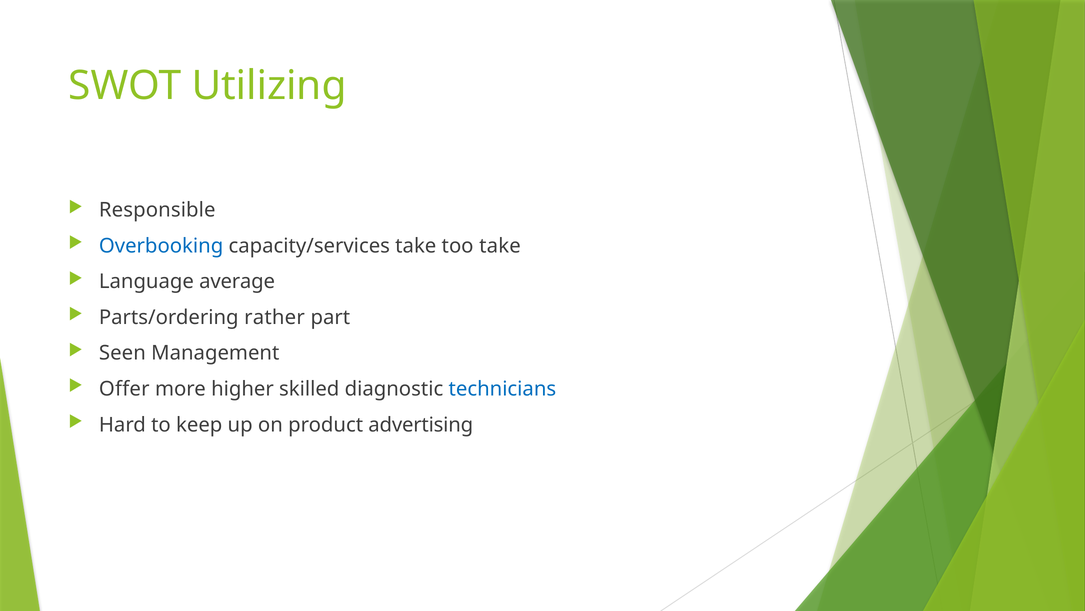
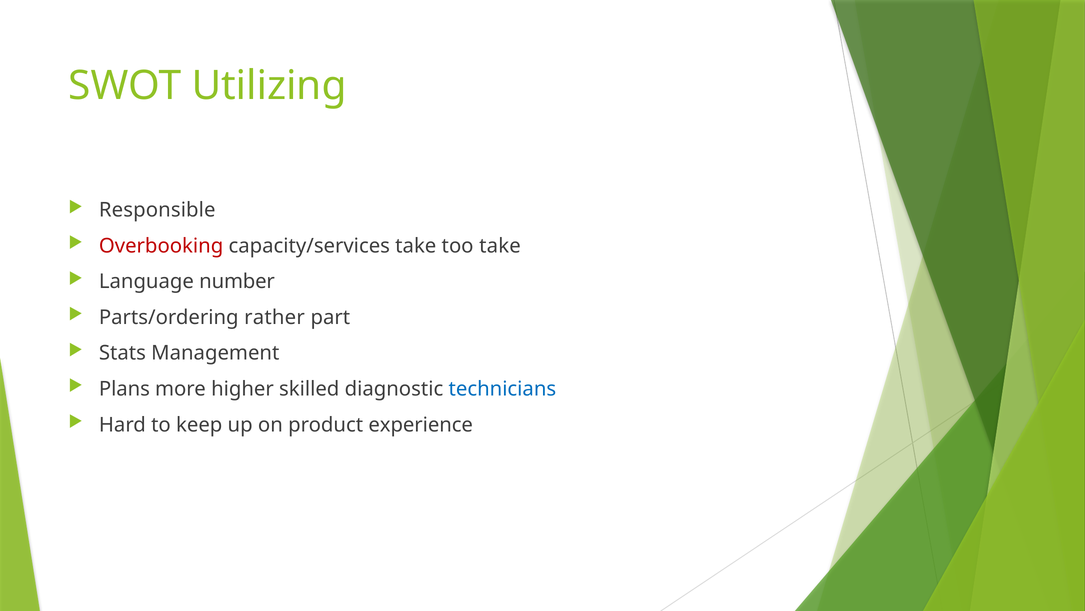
Overbooking colour: blue -> red (161, 246)
average: average -> number (237, 281)
Seen: Seen -> Stats (122, 353)
Offer: Offer -> Plans (124, 389)
advertising: advertising -> experience (421, 424)
